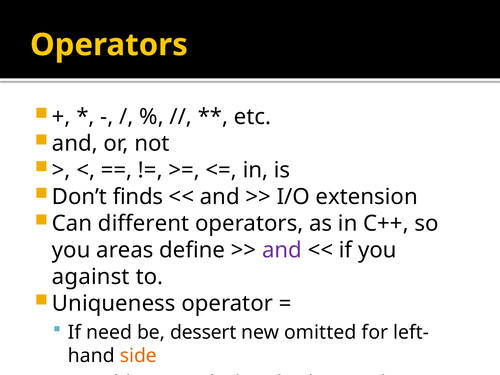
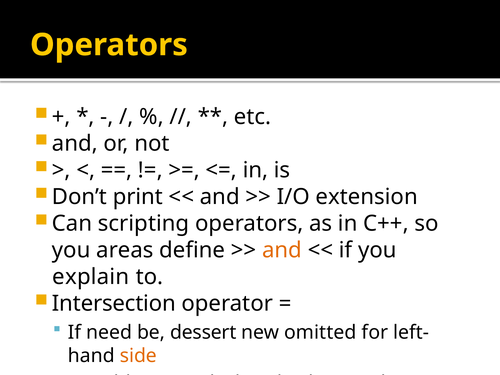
finds: finds -> print (138, 197)
different: different -> scripting (144, 224)
and colour: purple -> orange (282, 250)
against: against -> explain (91, 277)
Uniqueness: Uniqueness -> Intersection (114, 304)
